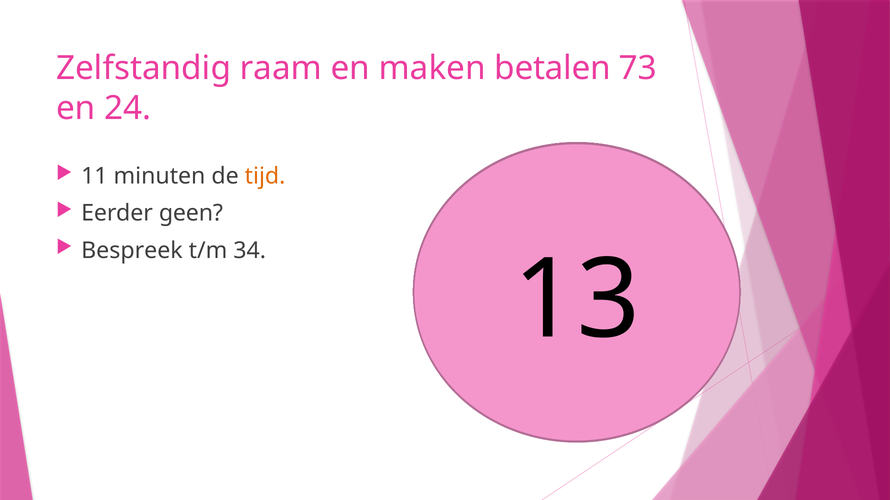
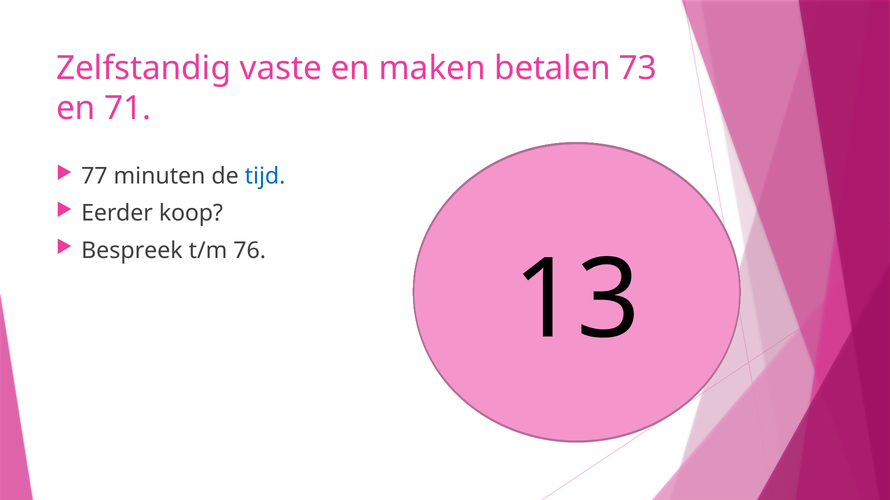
raam: raam -> vaste (281, 69)
24: 24 -> 71 (128, 109)
11: 11 -> 77 (94, 177)
tijd colour: orange -> blue (265, 177)
geen: geen -> koop (191, 214)
34: 34 -> 76 (250, 251)
